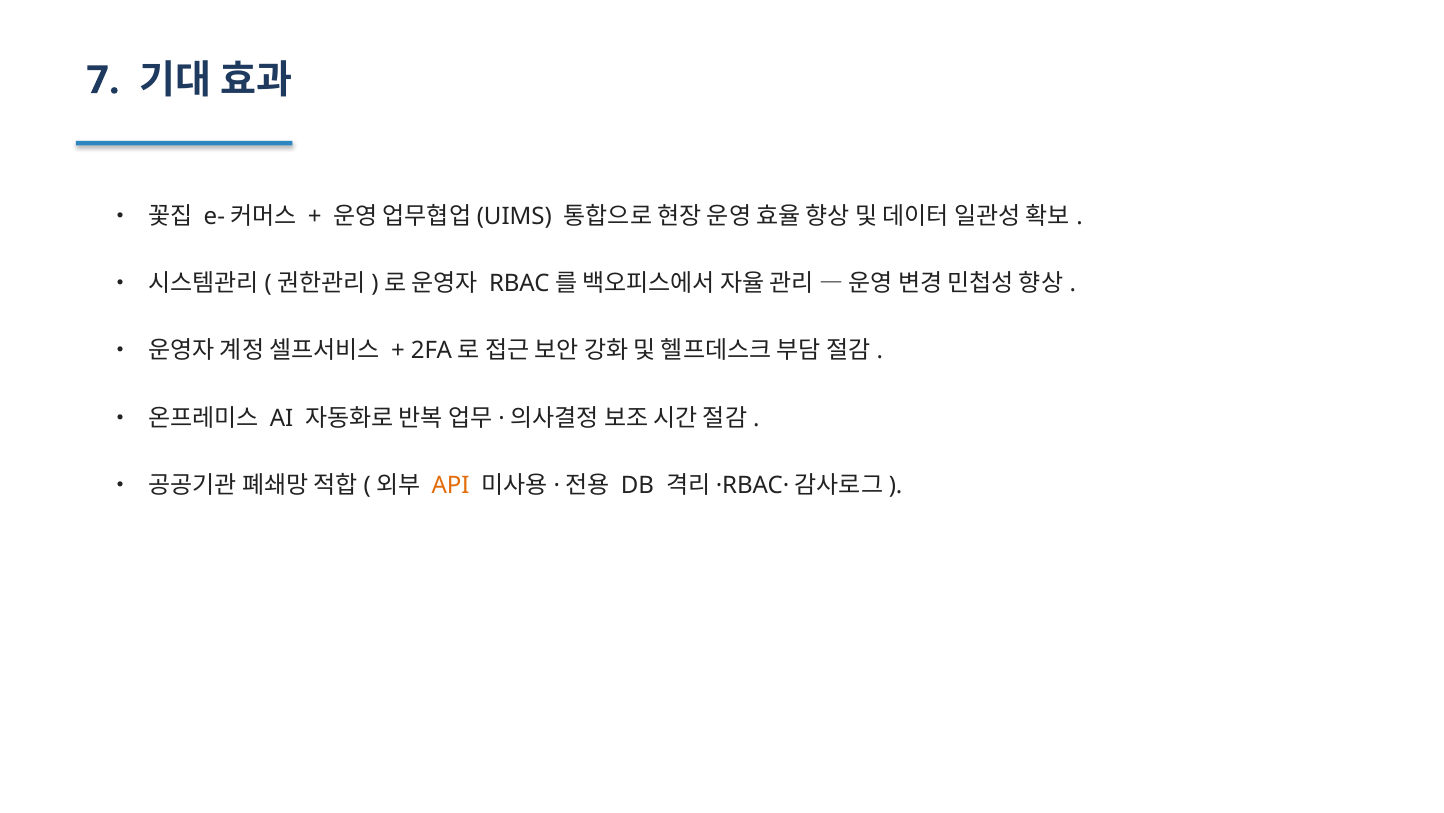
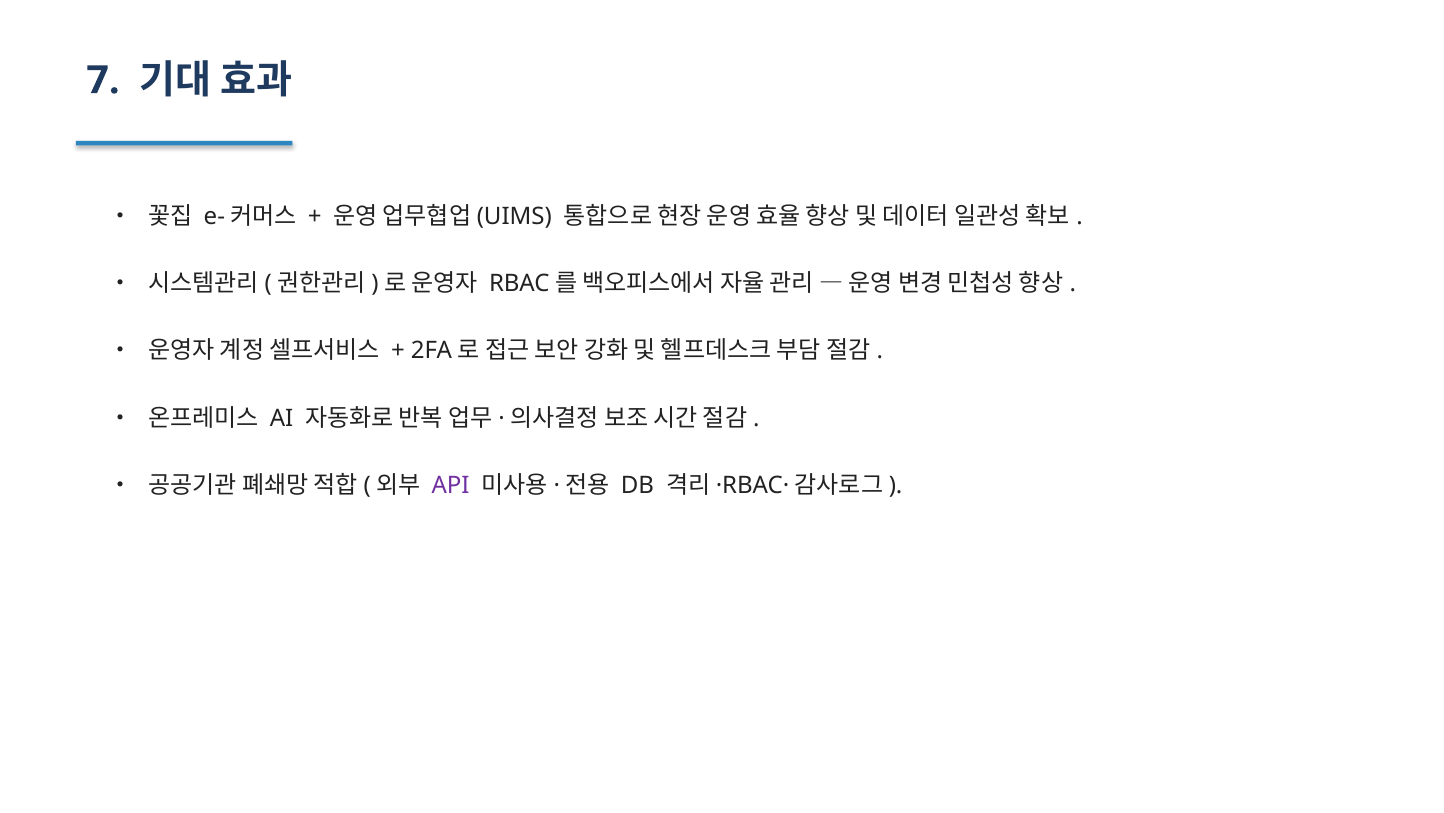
API colour: orange -> purple (451, 485)
